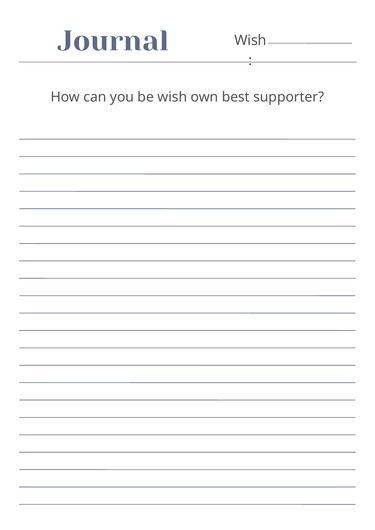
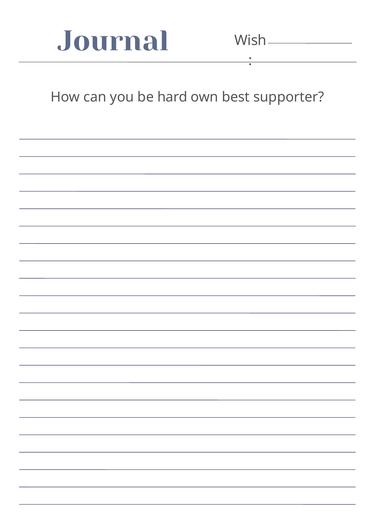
be wish: wish -> hard (172, 97)
